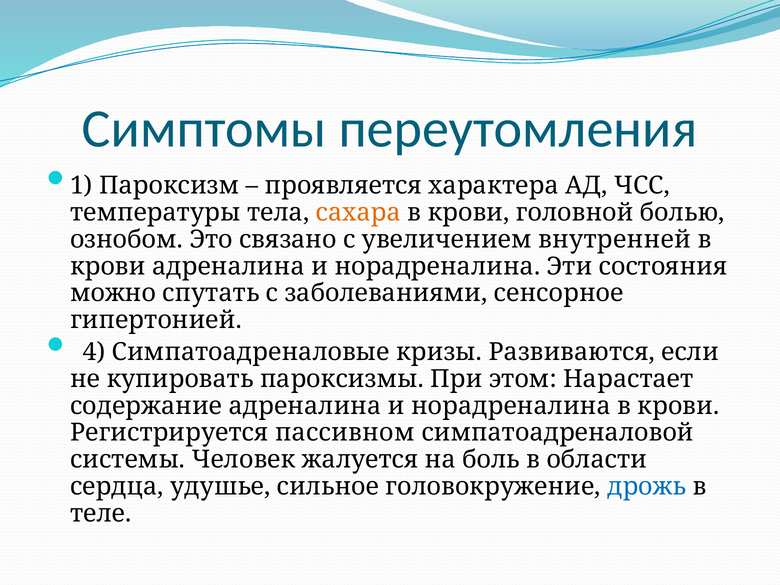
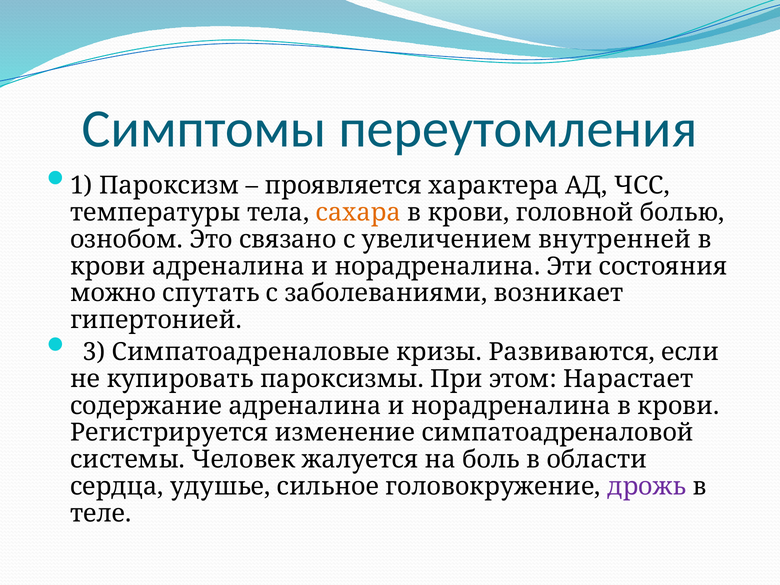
сенсорное: сенсорное -> возникает (559, 293)
4: 4 -> 3 (94, 352)
пассивном: пассивном -> изменение (345, 433)
дрожь colour: blue -> purple (647, 487)
